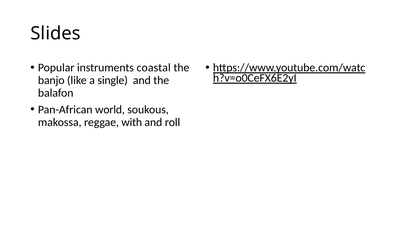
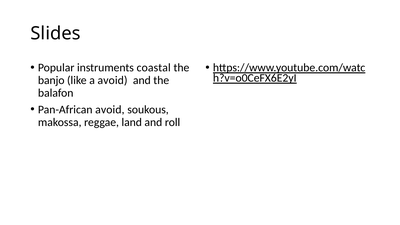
a single: single -> avoid (113, 80)
Pan-African world: world -> avoid (110, 110)
with: with -> land (132, 122)
